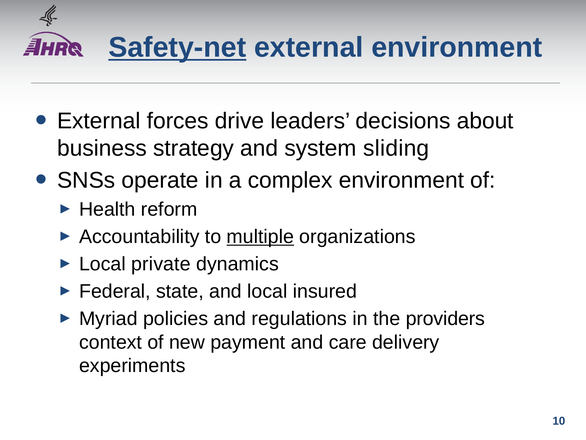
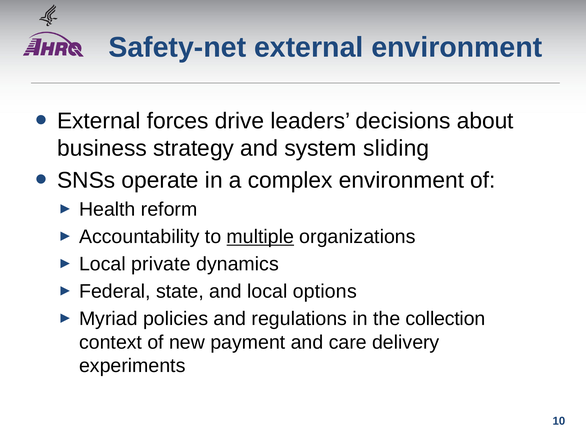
Safety-net underline: present -> none (177, 47)
insured: insured -> options (325, 291)
providers: providers -> collection (445, 318)
